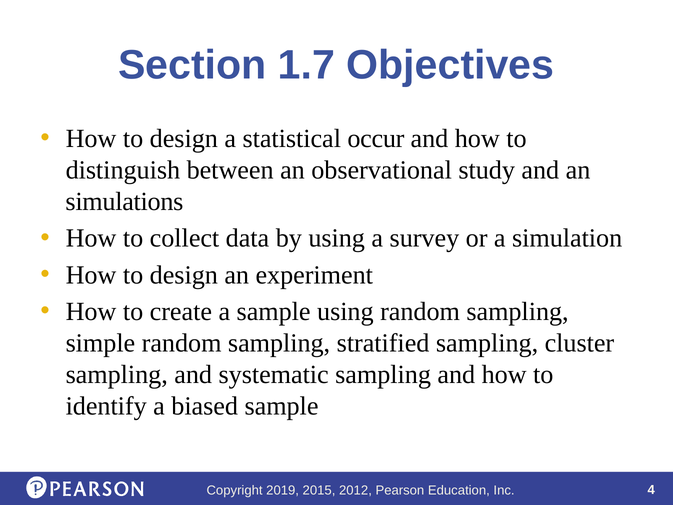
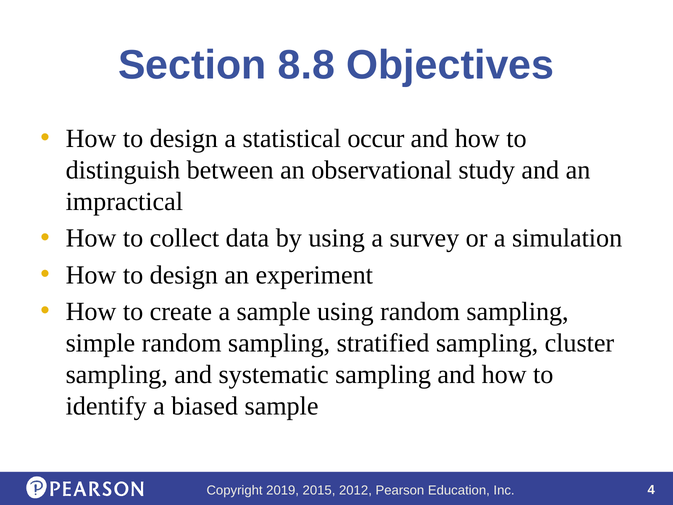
1.7: 1.7 -> 8.8 (306, 65)
simulations: simulations -> impractical (124, 202)
